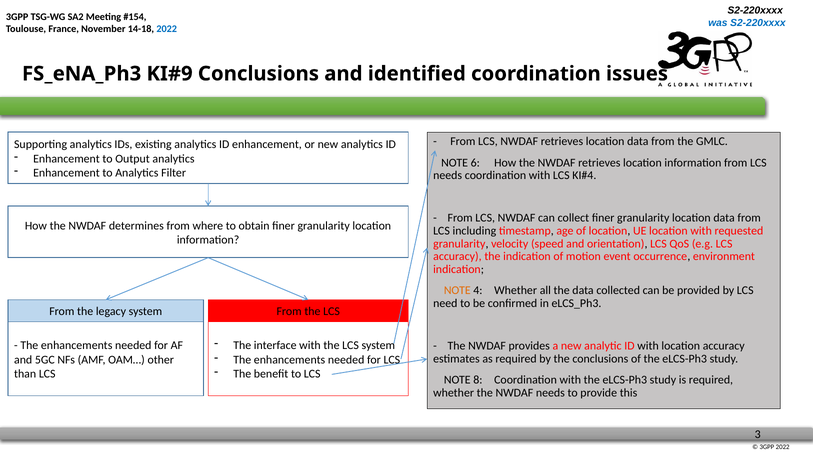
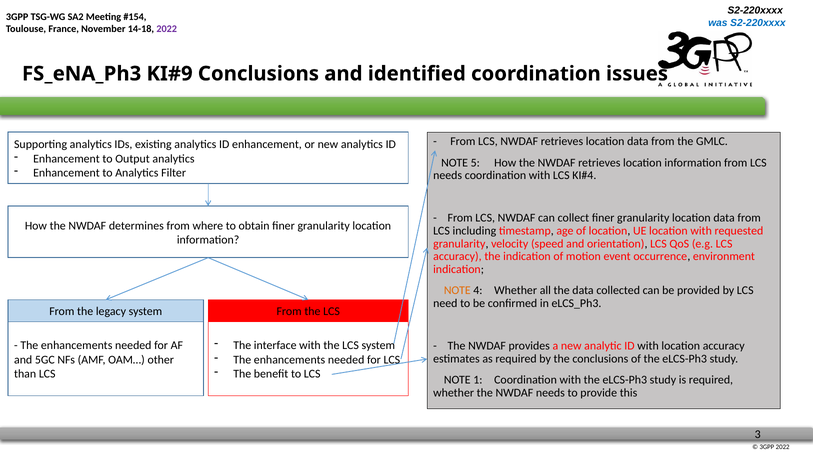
2022 colour: blue -> purple (167, 29)
6: 6 -> 5 (475, 163)
8: 8 -> 1 (478, 380)
